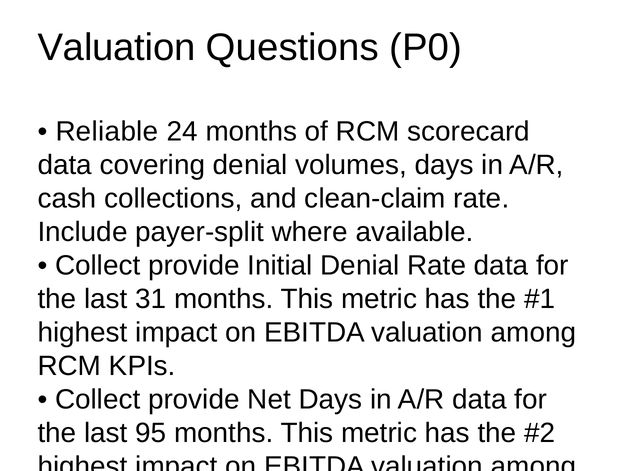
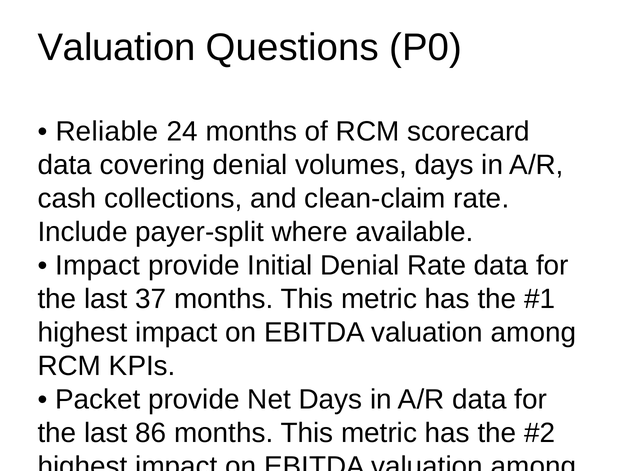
Collect: Collect -> Impact (98, 266)
31: 31 -> 37 (151, 299)
Collect: Collect -> Packet (98, 400)
95: 95 -> 86 (151, 433)
